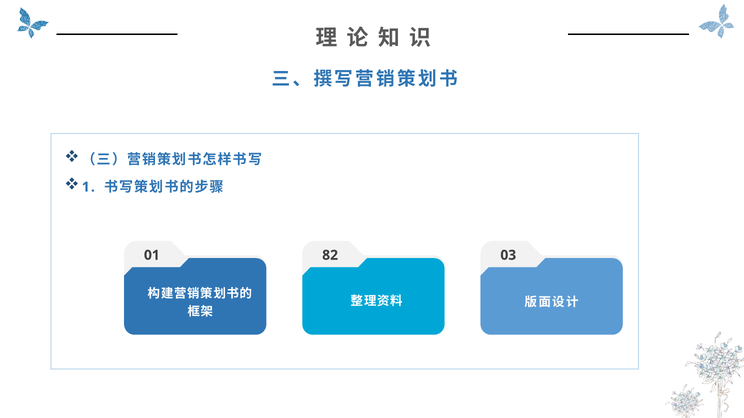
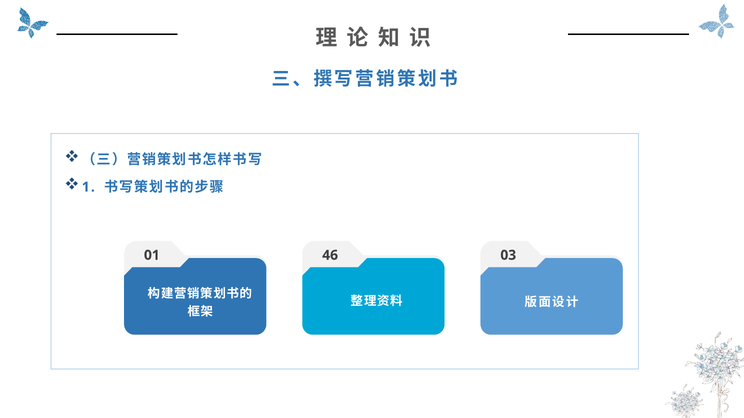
82: 82 -> 46 (330, 255)
